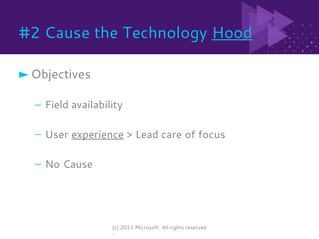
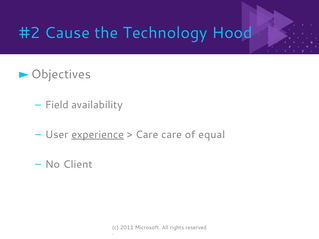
Hood underline: present -> none (232, 33)
Lead: Lead -> Care (147, 135)
focus: focus -> equal (212, 135)
No Cause: Cause -> Client (78, 164)
